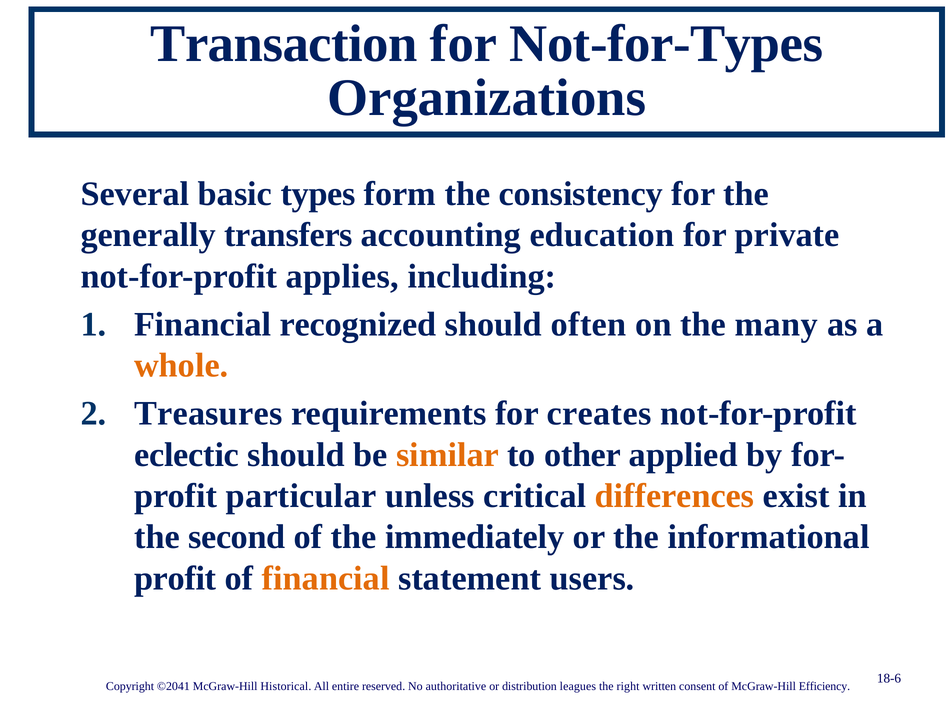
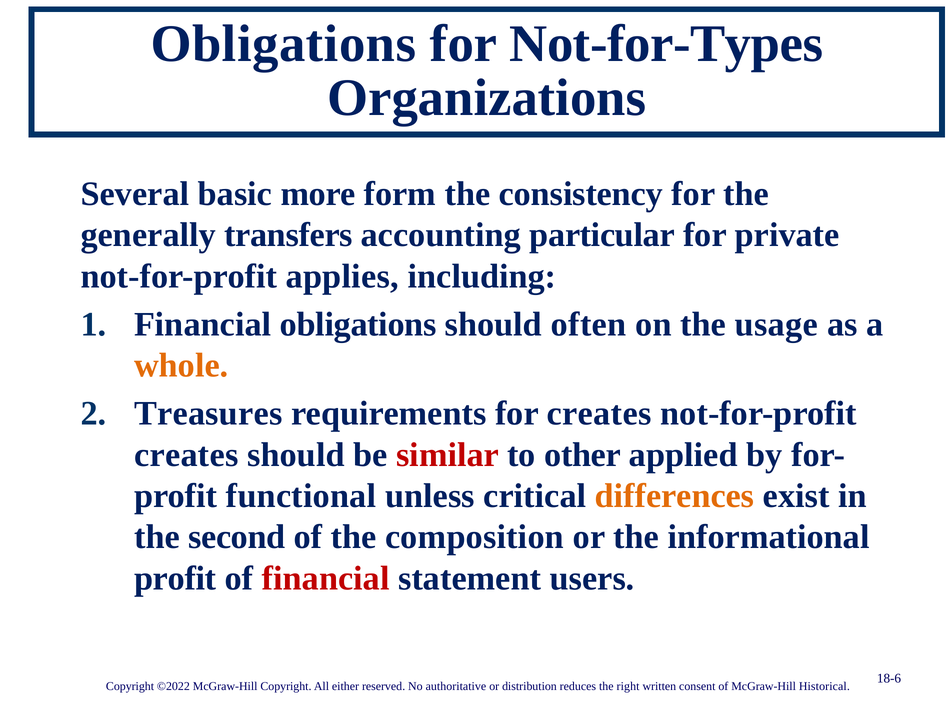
Transaction: Transaction -> Obligations (283, 44)
types: types -> more (318, 194)
education: education -> particular (602, 235)
Financial recognized: recognized -> obligations (358, 324)
many: many -> usage (776, 324)
eclectic: eclectic -> creates (186, 454)
similar colour: orange -> red (448, 454)
particular: particular -> functional (301, 496)
immediately: immediately -> composition (475, 537)
financial colour: orange -> red (326, 578)
©2041: ©2041 -> ©2022 (173, 686)
McGraw-Hill Historical: Historical -> Copyright (286, 686)
entire: entire -> either (345, 686)
leagues: leagues -> reduces (578, 686)
Efficiency: Efficiency -> Historical (824, 686)
